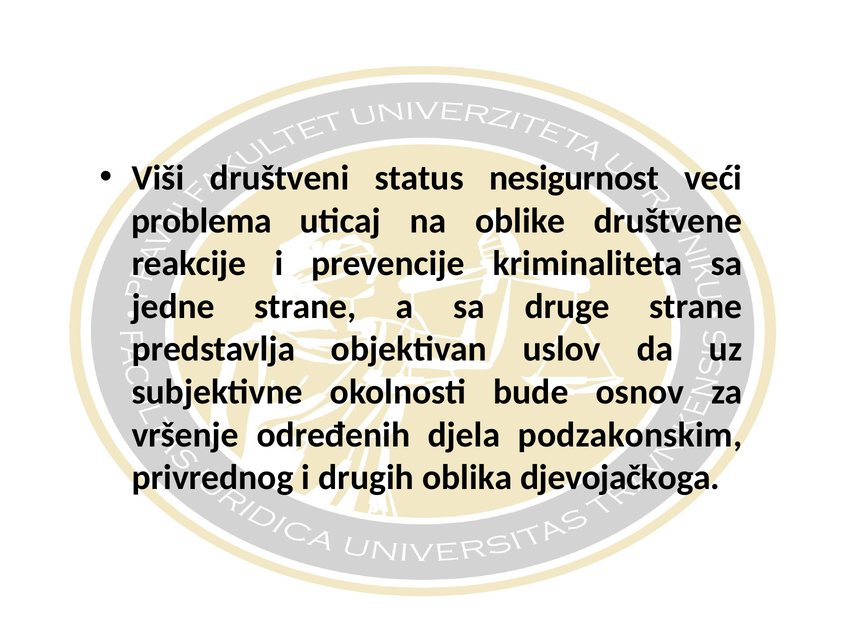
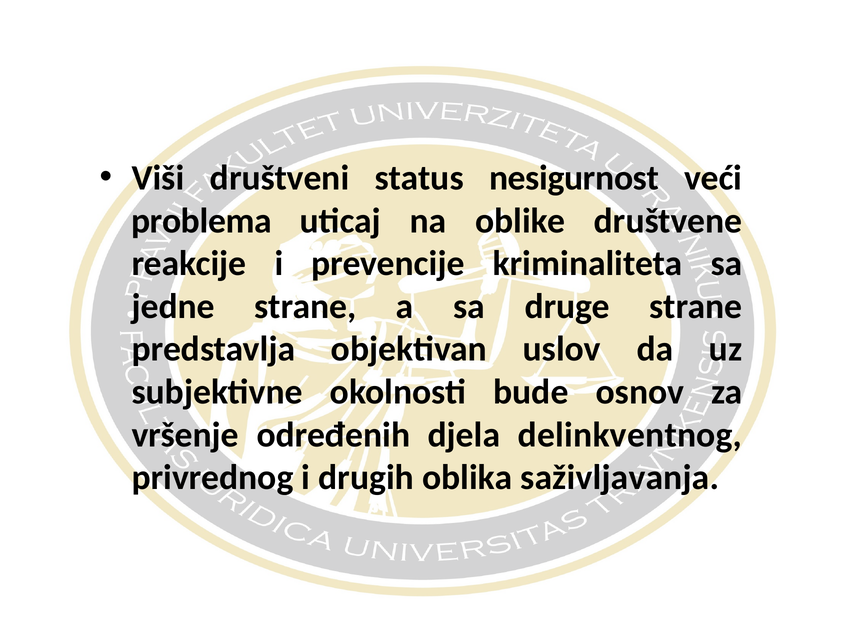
podzakonskim: podzakonskim -> delinkventnog (630, 435)
djevojačkoga: djevojačkoga -> saživljavanja (620, 478)
